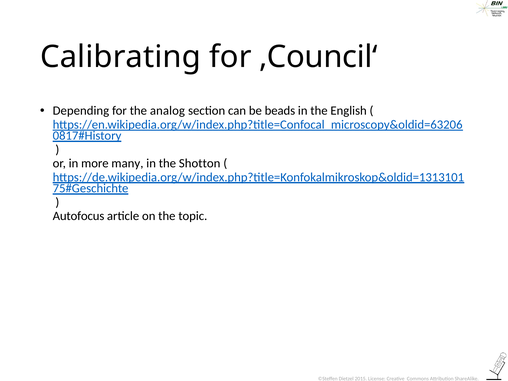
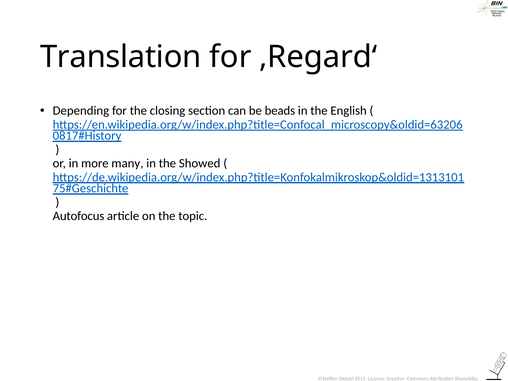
Calibrating: Calibrating -> Translation (121, 57)
‚Council‘: ‚Council‘ -> ‚Regard‘ (318, 57)
analog: analog -> closing (168, 111)
Shotton: Shotton -> Showed (200, 163)
